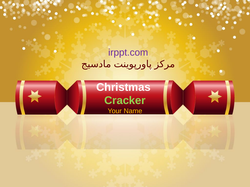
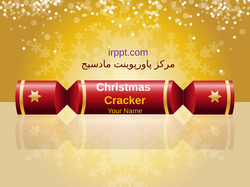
Cracker colour: light green -> yellow (125, 101)
